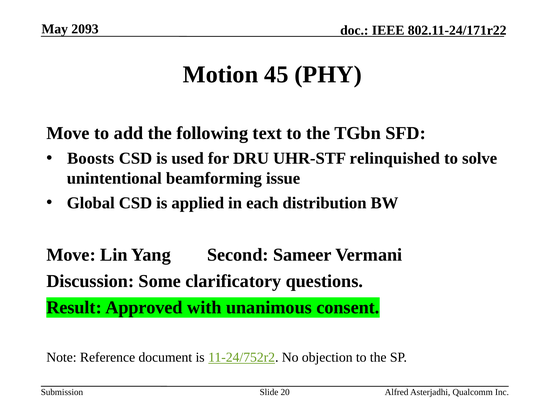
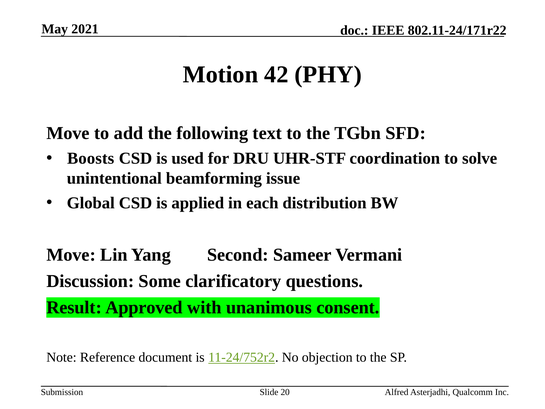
2093: 2093 -> 2021 (85, 29)
45: 45 -> 42 (276, 74)
relinquished: relinquished -> coordination (395, 158)
